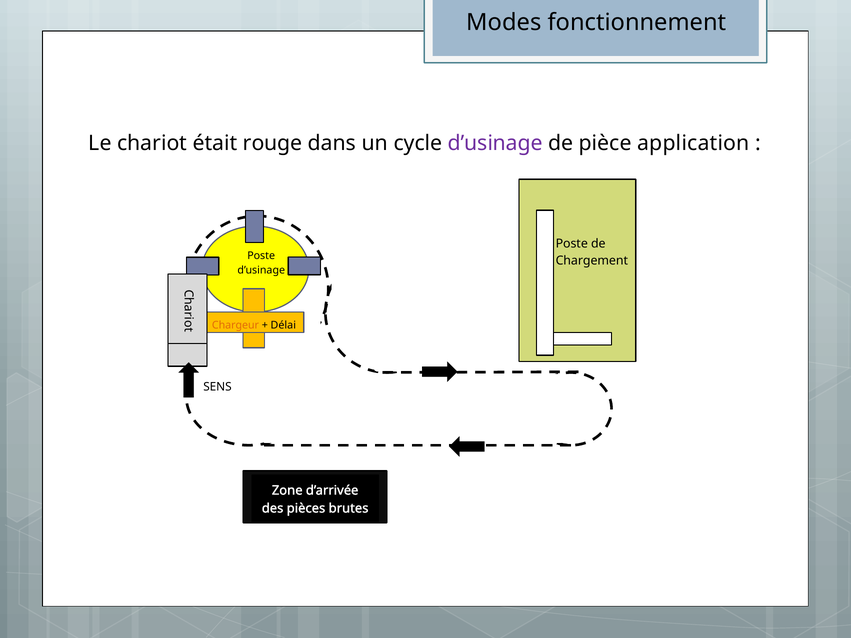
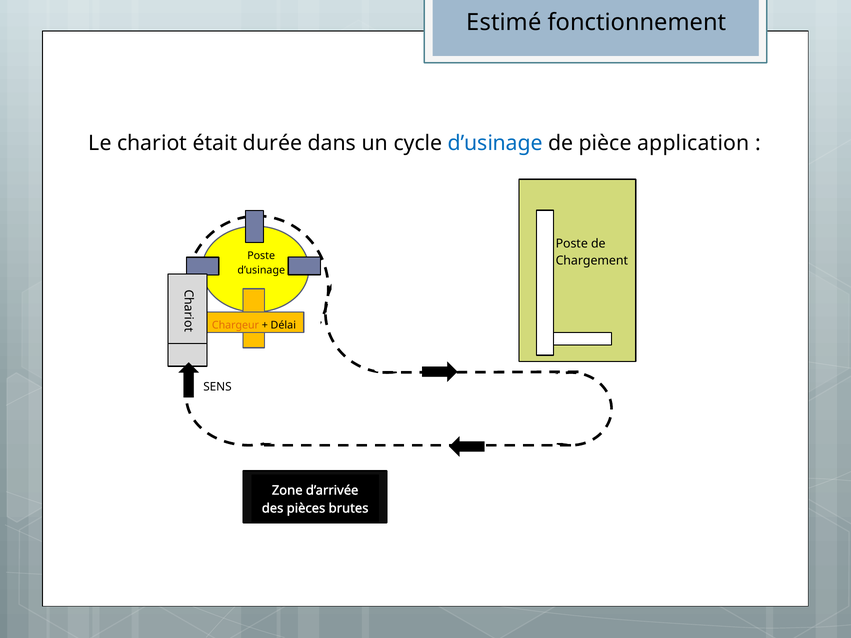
Modes: Modes -> Estimé (504, 23)
rouge: rouge -> durée (273, 143)
d’usinage colour: purple -> blue (495, 143)
